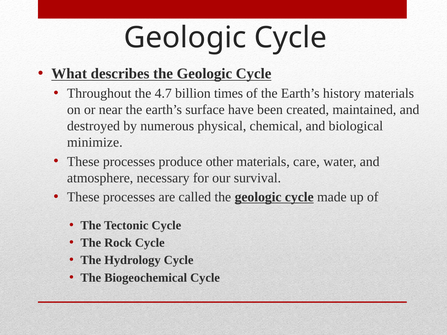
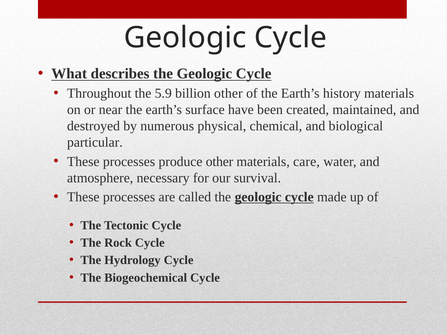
4.7: 4.7 -> 5.9 (163, 93)
billion times: times -> other (228, 93)
minimize: minimize -> particular (95, 143)
